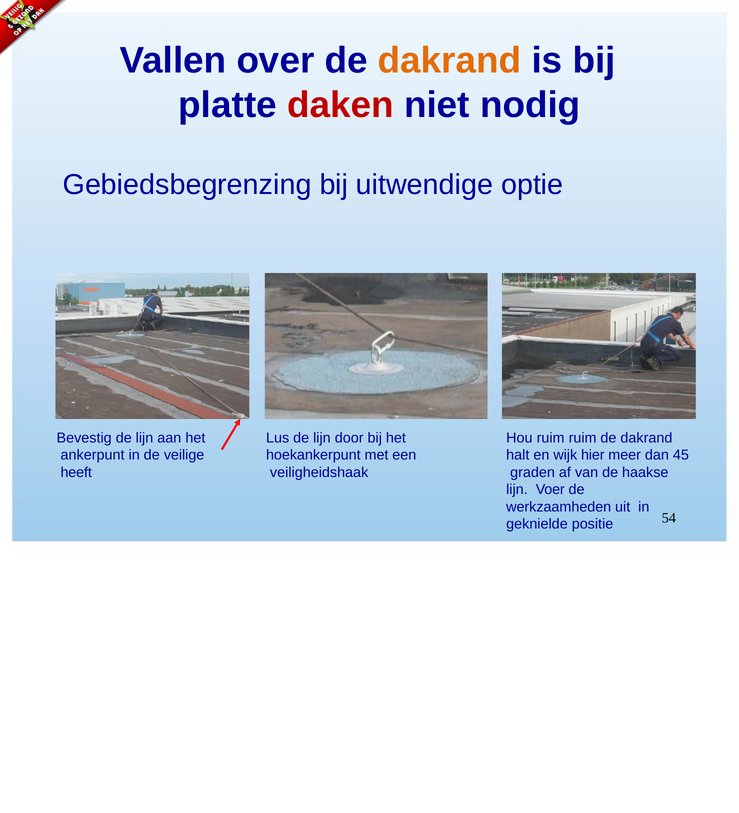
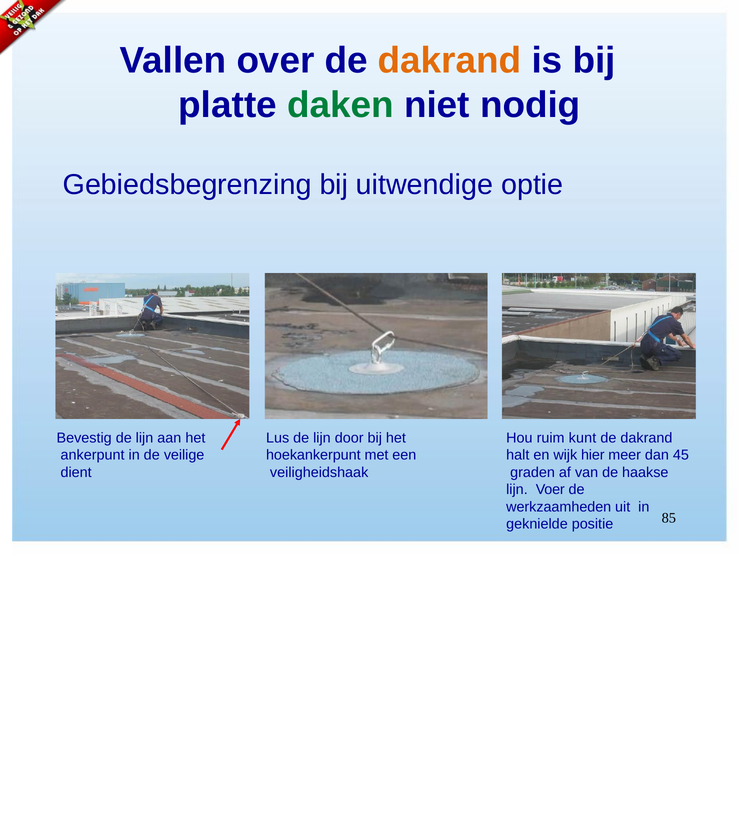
daken colour: red -> green (340, 105)
ruim ruim: ruim -> kunt (583, 438)
heeft: heeft -> dient (76, 472)
54: 54 -> 85 (669, 518)
